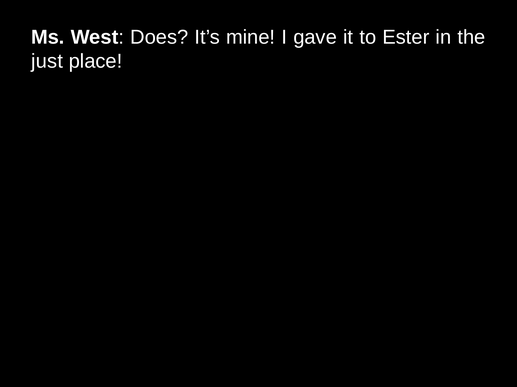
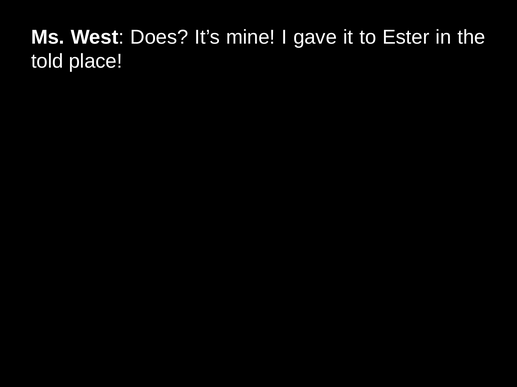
just: just -> told (47, 61)
